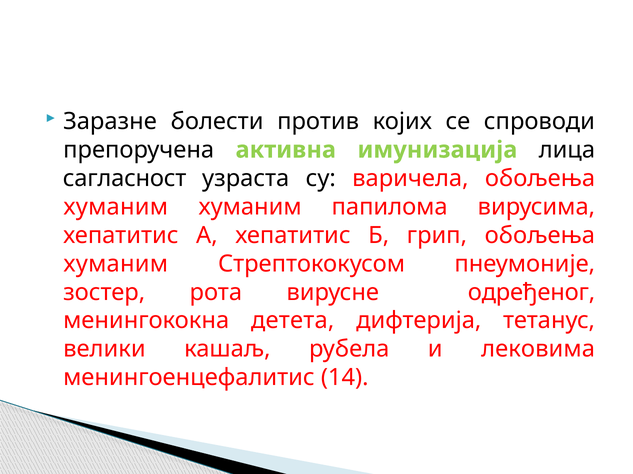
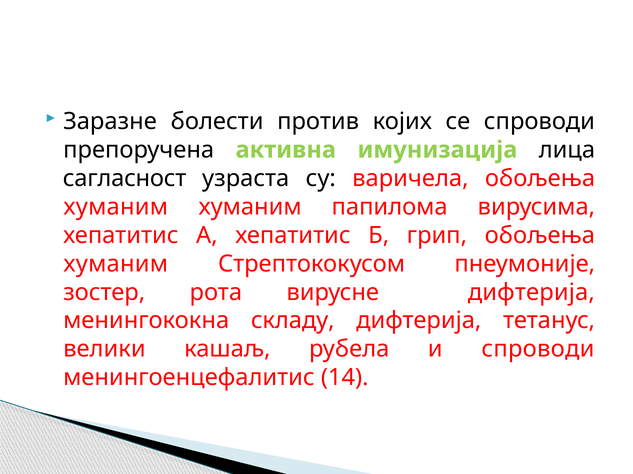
вирусне одређеног: одређеног -> дифтерија (531, 293)
детета: детета -> складу (293, 321)
и лековима: лековима -> спроводи (538, 350)
